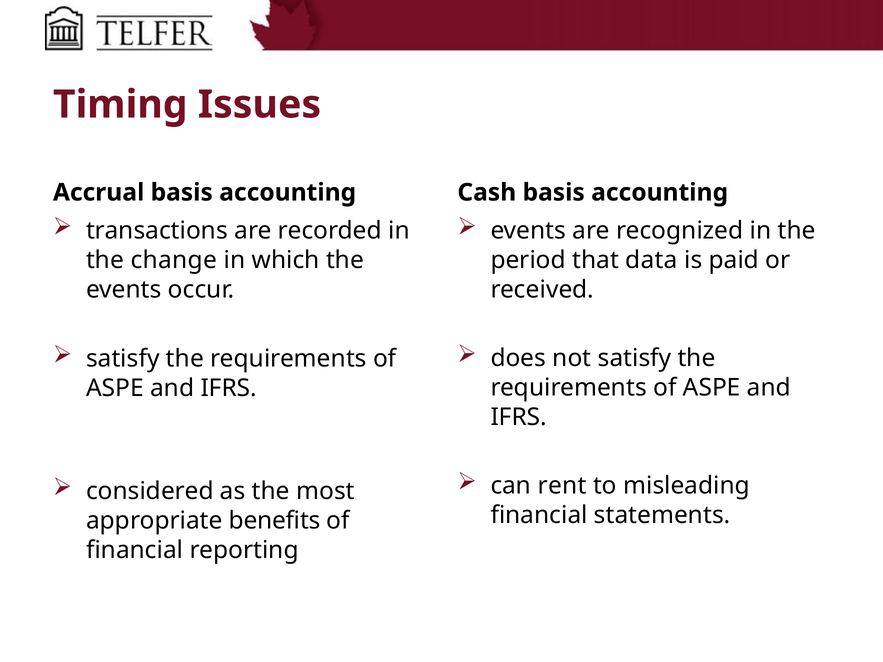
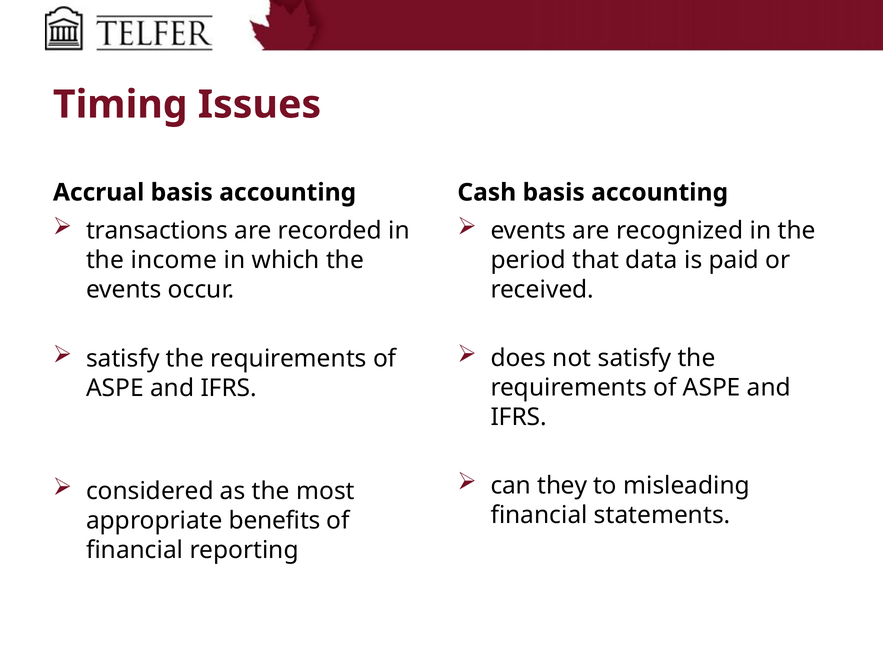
change: change -> income (174, 260)
rent: rent -> they (562, 486)
